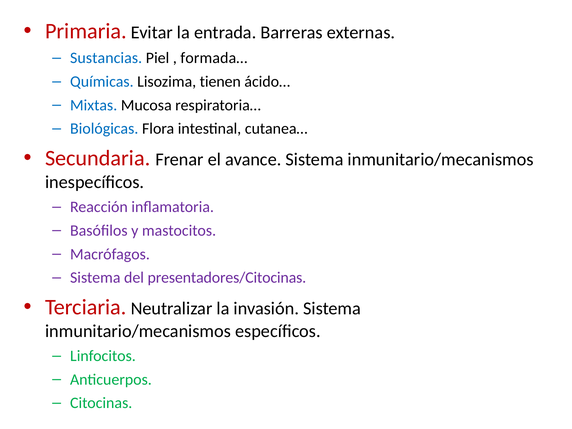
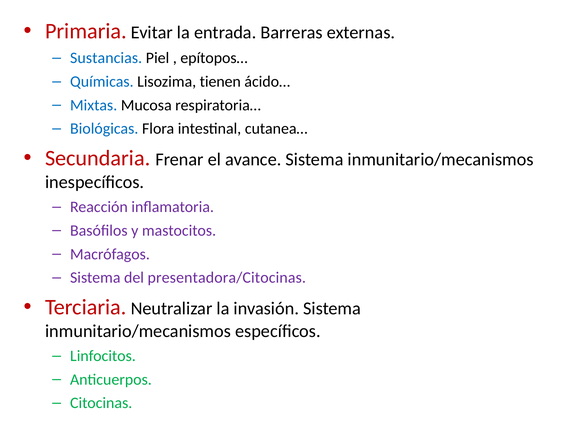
formada…: formada… -> epítopos… (214, 58)
presentadores/Citocinas: presentadores/Citocinas -> presentadora/Citocinas (227, 278)
